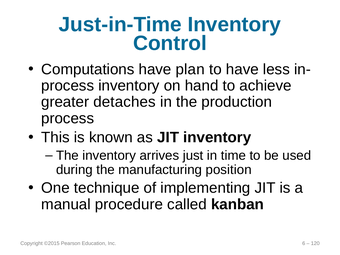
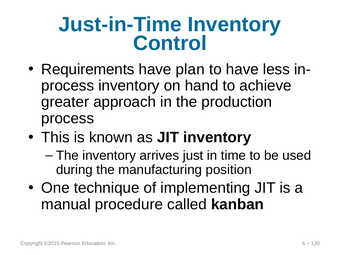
Computations: Computations -> Requirements (88, 69)
detaches: detaches -> approach (125, 102)
